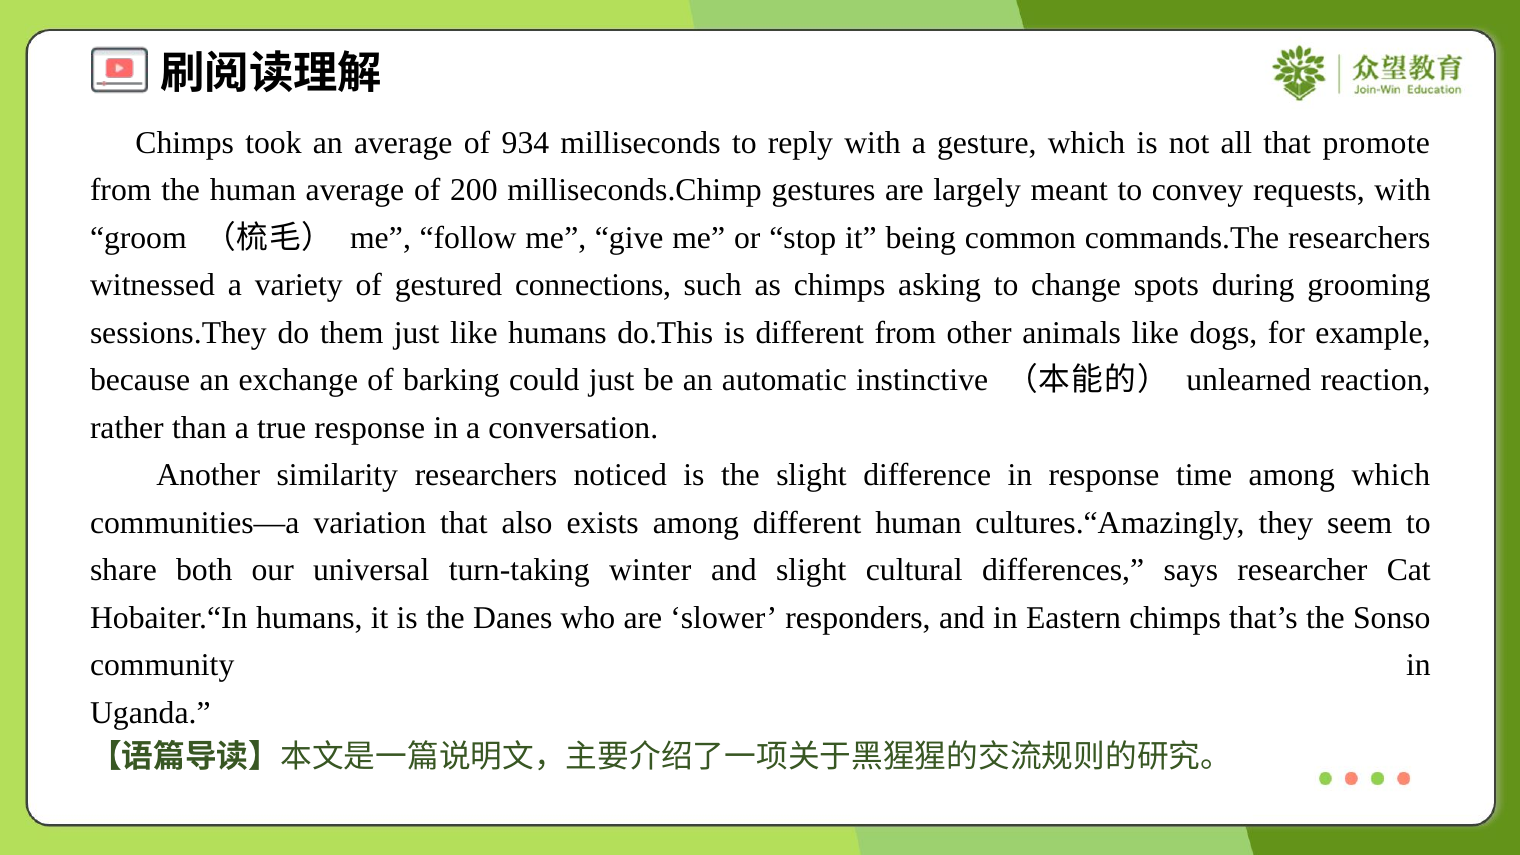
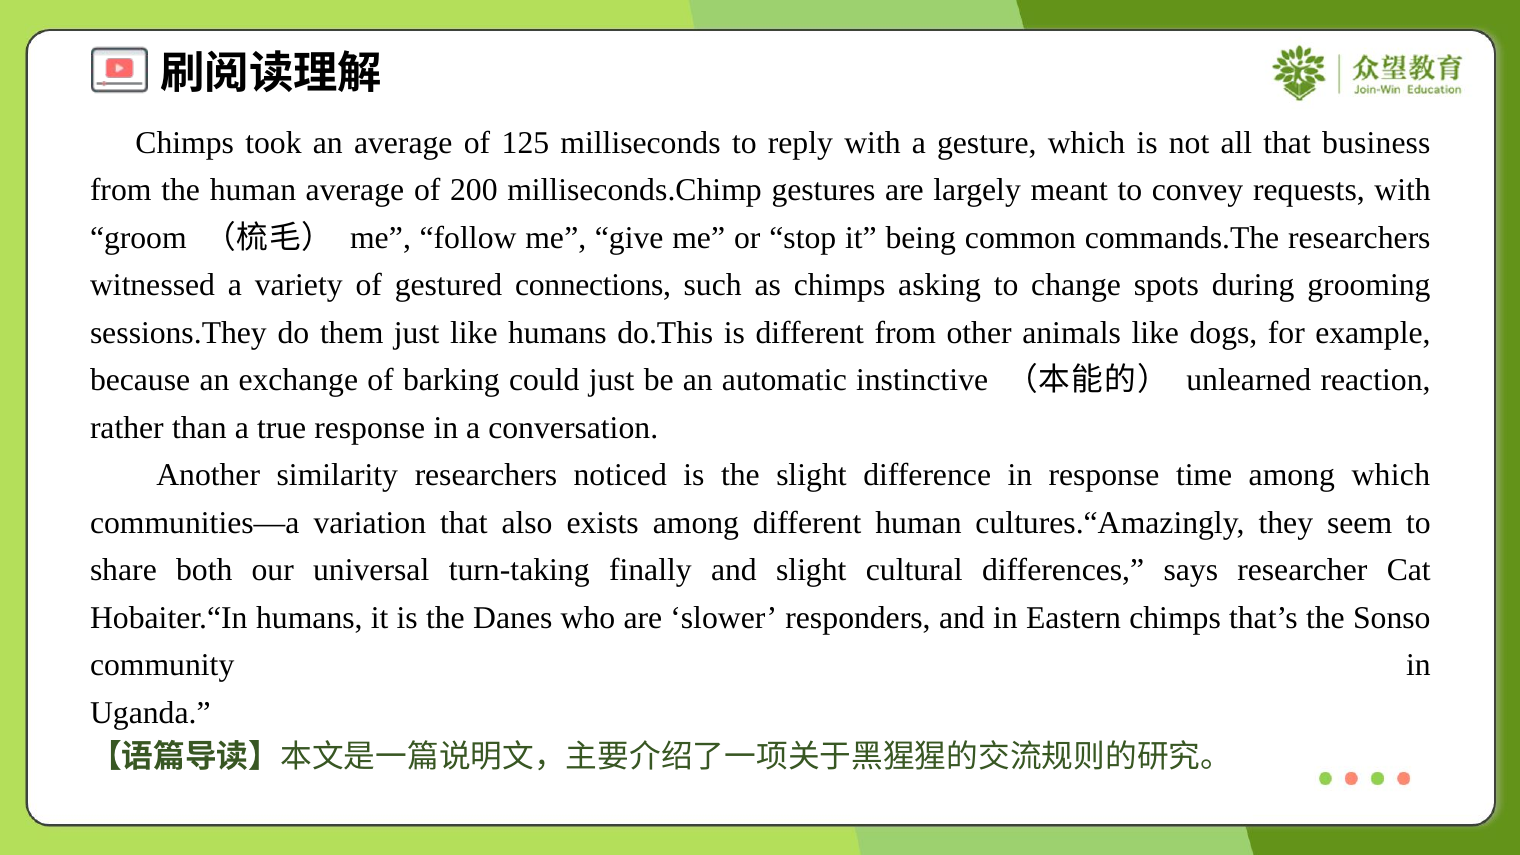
934: 934 -> 125 (525, 143)
promote: promote -> business (1376, 143)
winter: winter -> finally (650, 570)
